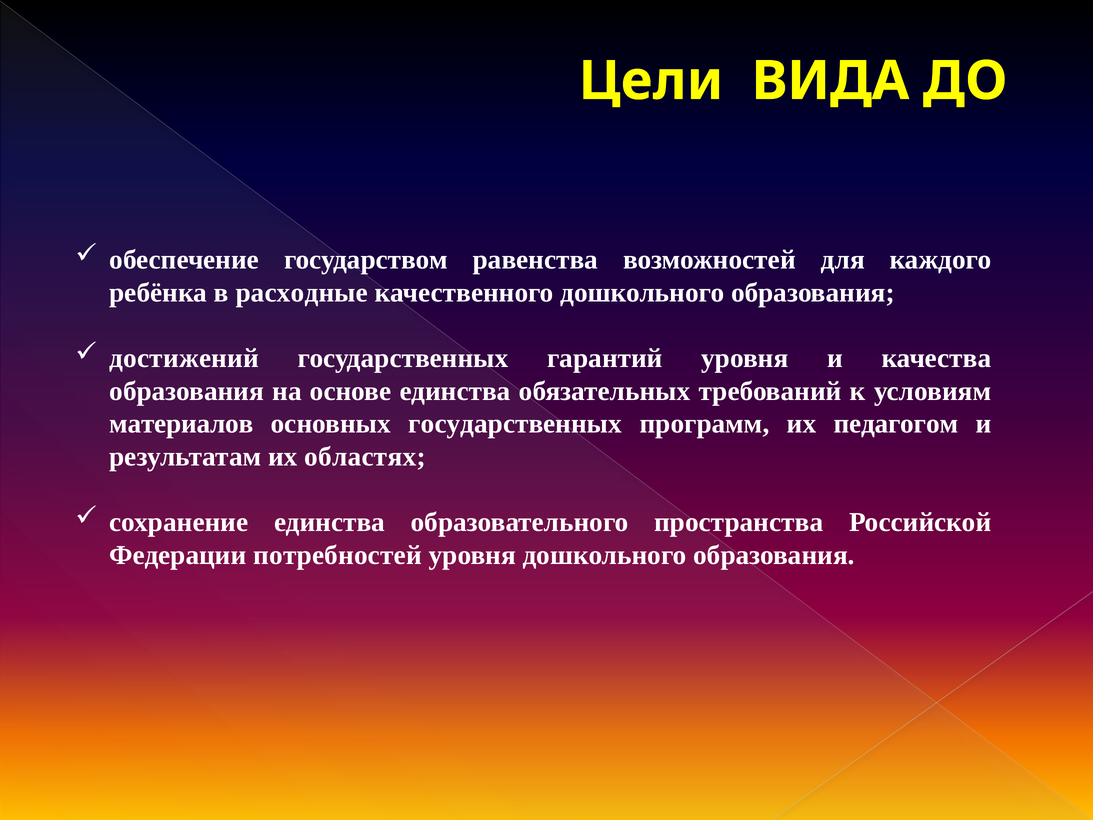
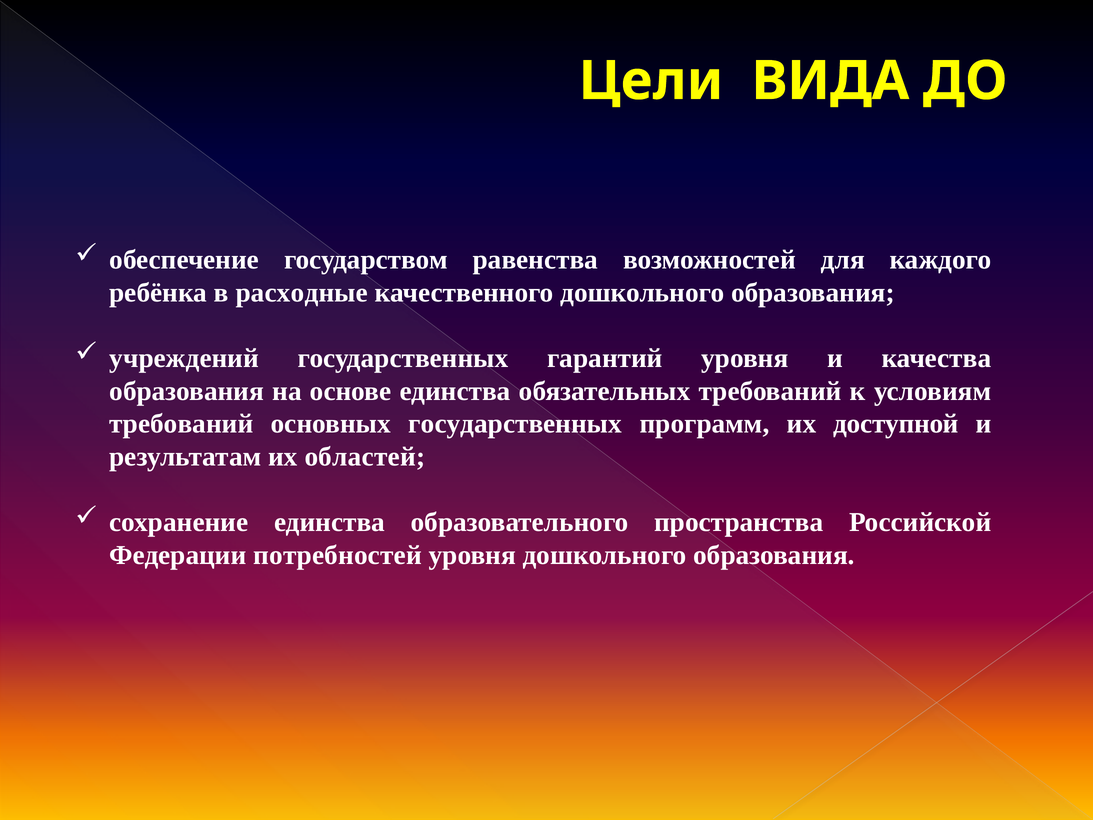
достижений: достижений -> учреждений (184, 358)
материалов: материалов -> требований (181, 424)
педагогом: педагогом -> доступной (896, 424)
областях: областях -> областей (365, 456)
